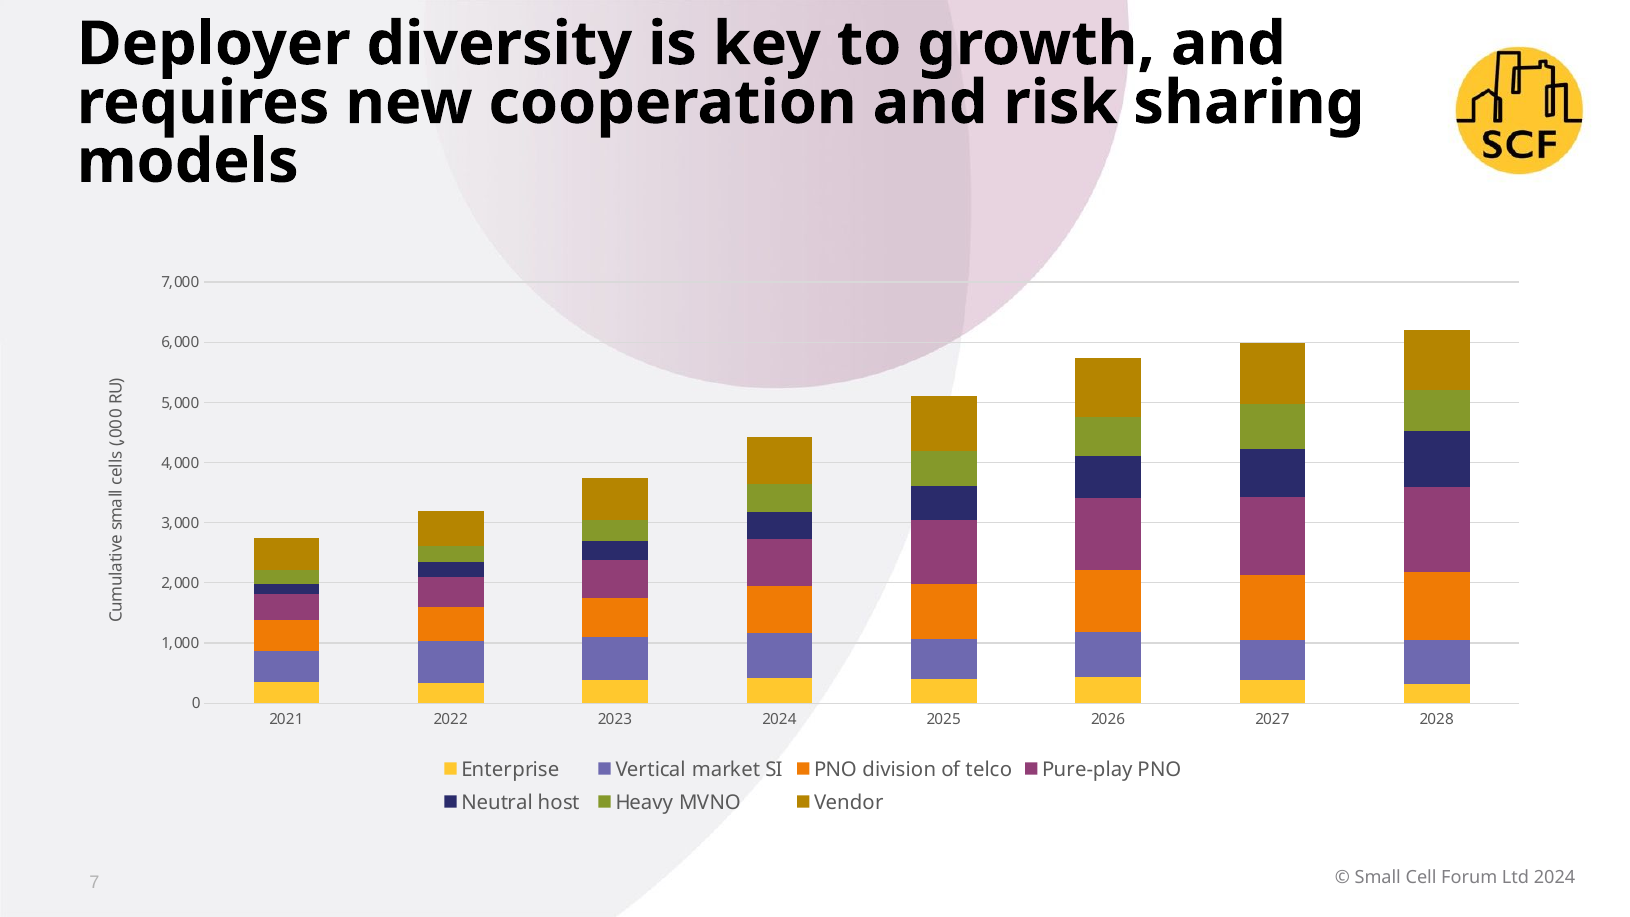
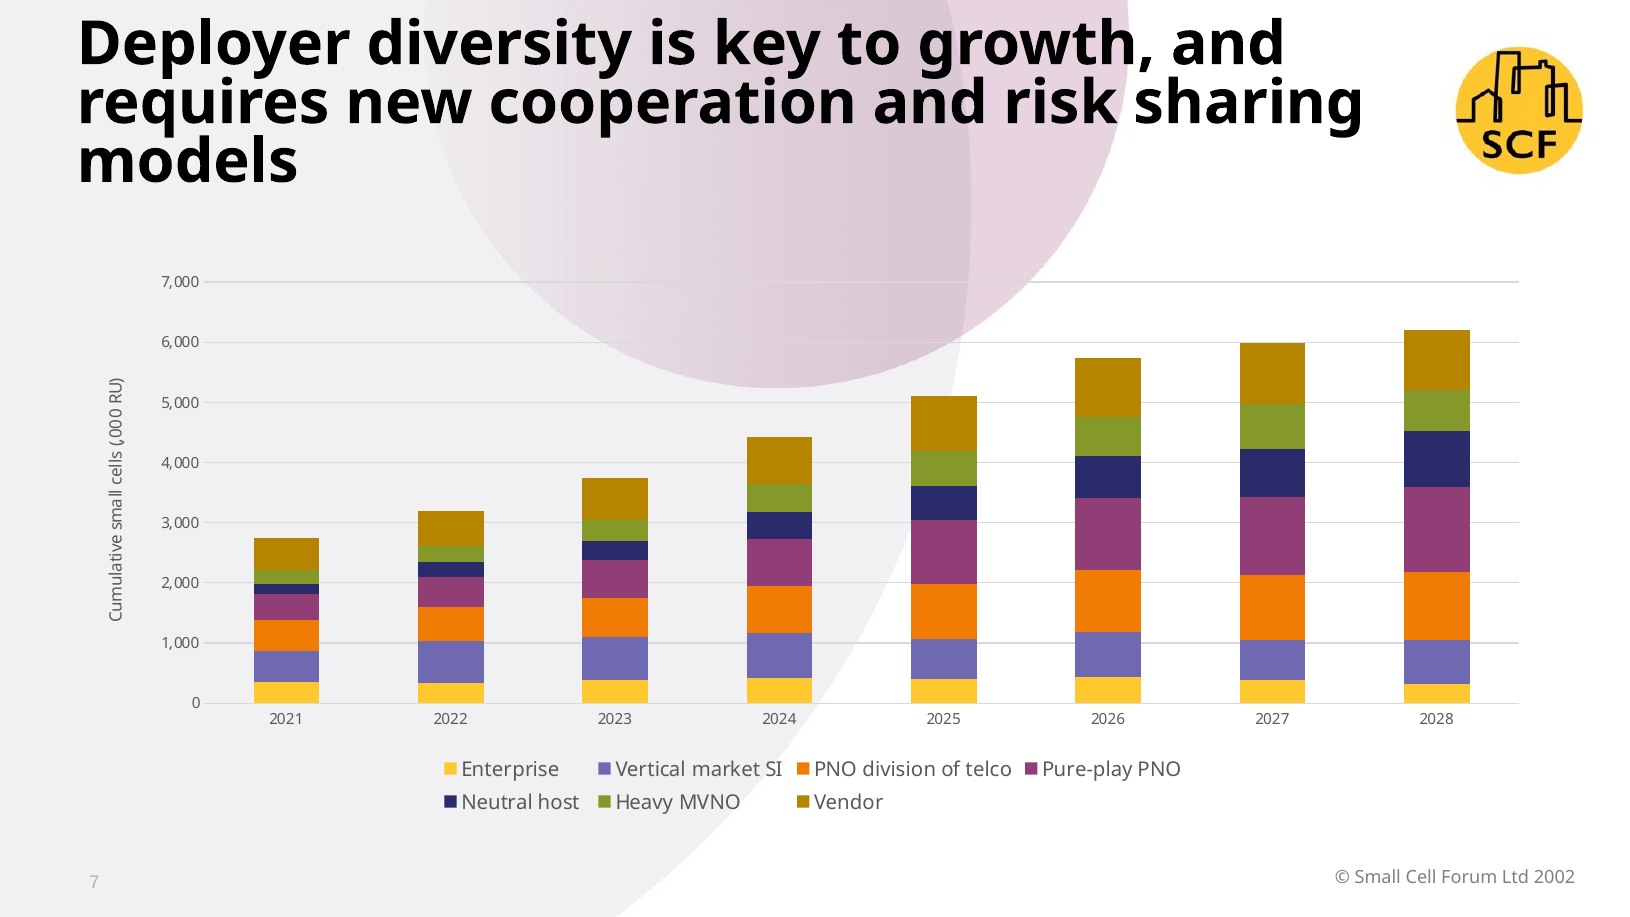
Ltd 2024: 2024 -> 2002 (1555, 877)
